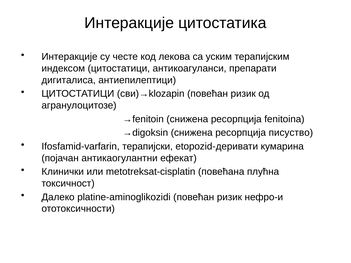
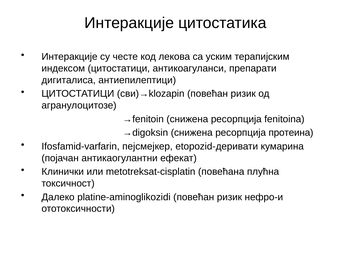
писуство: писуство -> протеина (291, 133)
терапијски: терапијски -> пејсмејкер (147, 147)
